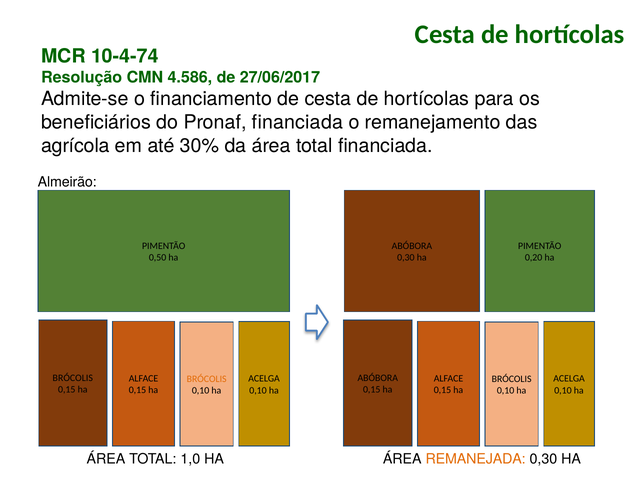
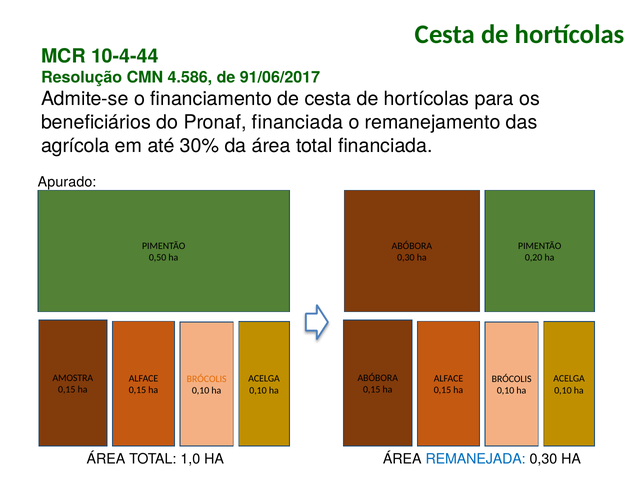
10-4-74: 10-4-74 -> 10-4-44 (125, 56)
27/06/2017: 27/06/2017 -> 91/06/2017 (280, 77)
Almeirão: Almeirão -> Apurado (67, 182)
BRÓCOLIS: BRÓCOLIS -> AMOSTRA (73, 378)
REMANEJADA colour: orange -> blue (476, 459)
